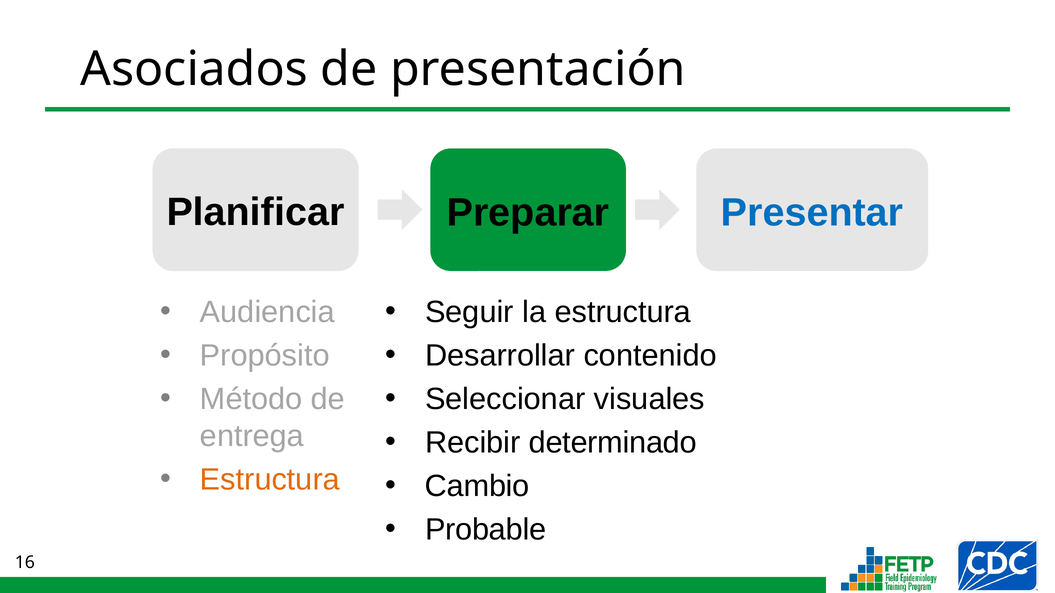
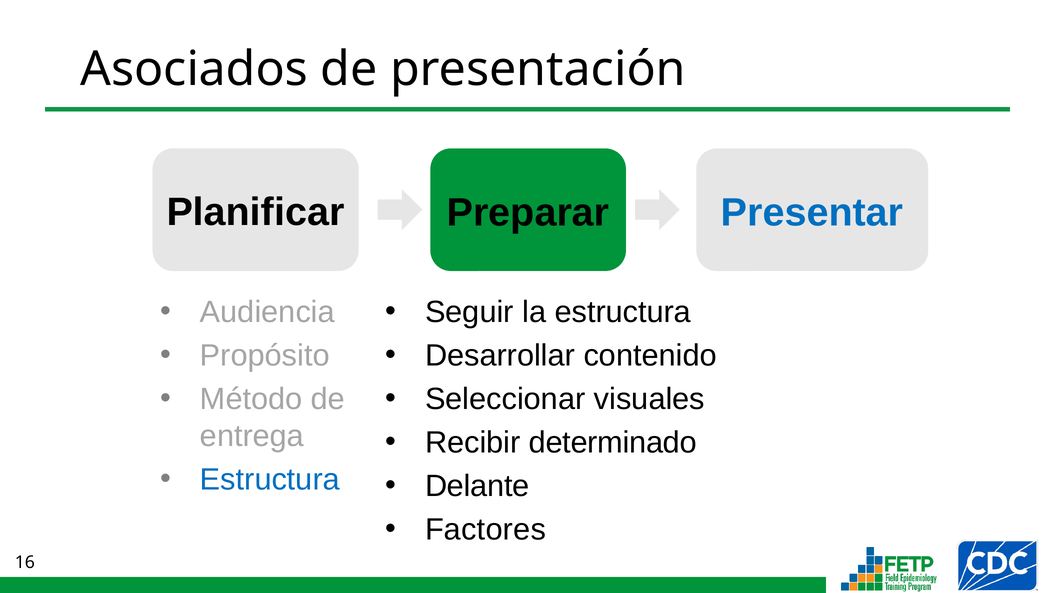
Estructura colour: orange -> blue (270, 480)
Cambio: Cambio -> Delante (477, 487)
Probable: Probable -> Factores (485, 530)
